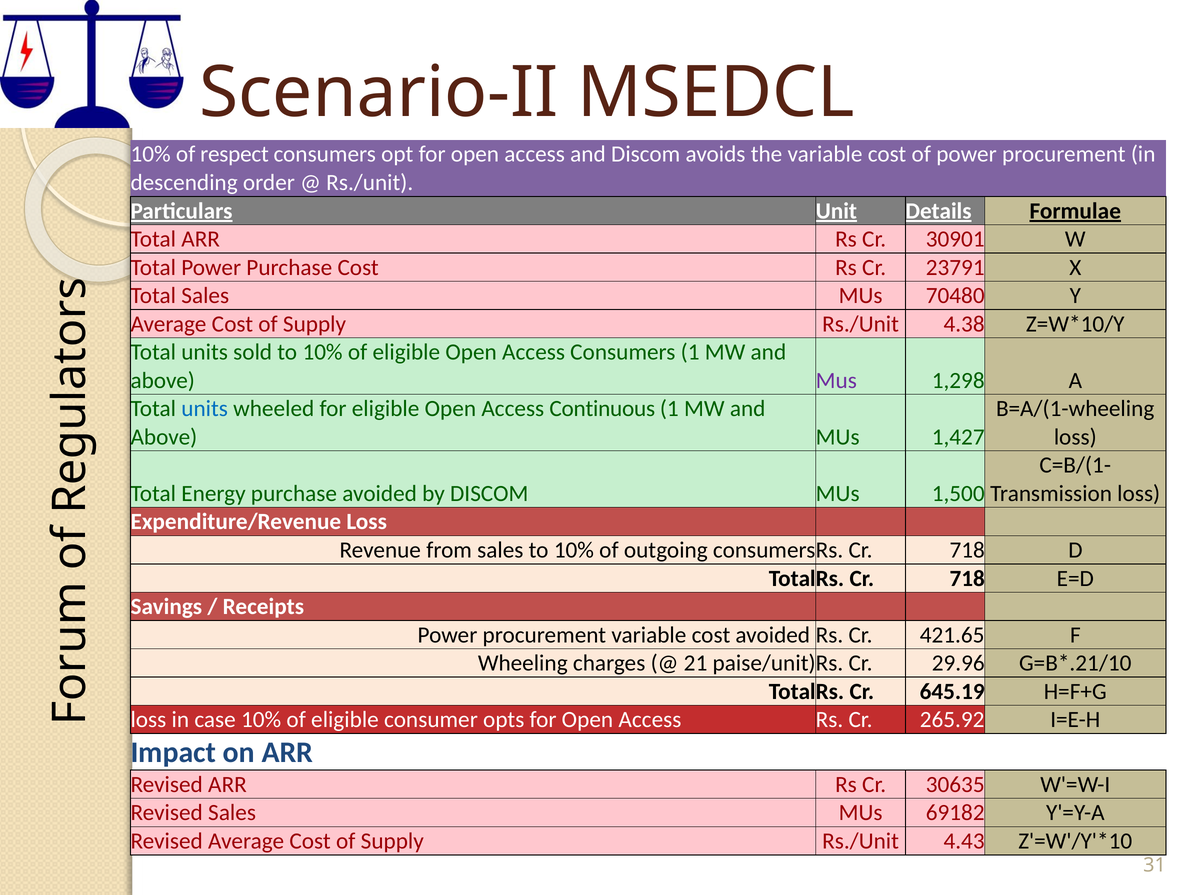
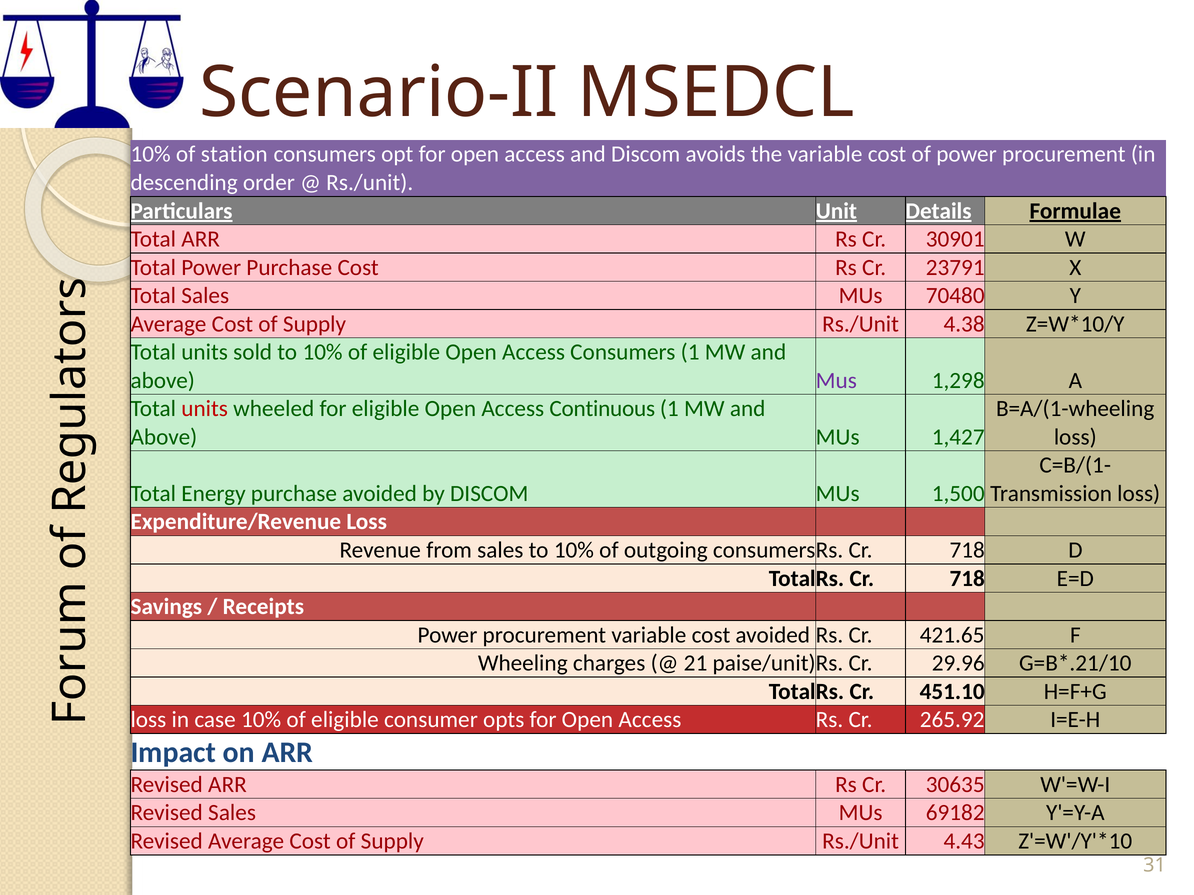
respect: respect -> station (234, 154)
units colour: blue -> red (205, 409)
645.19: 645.19 -> 451.10 (952, 692)
